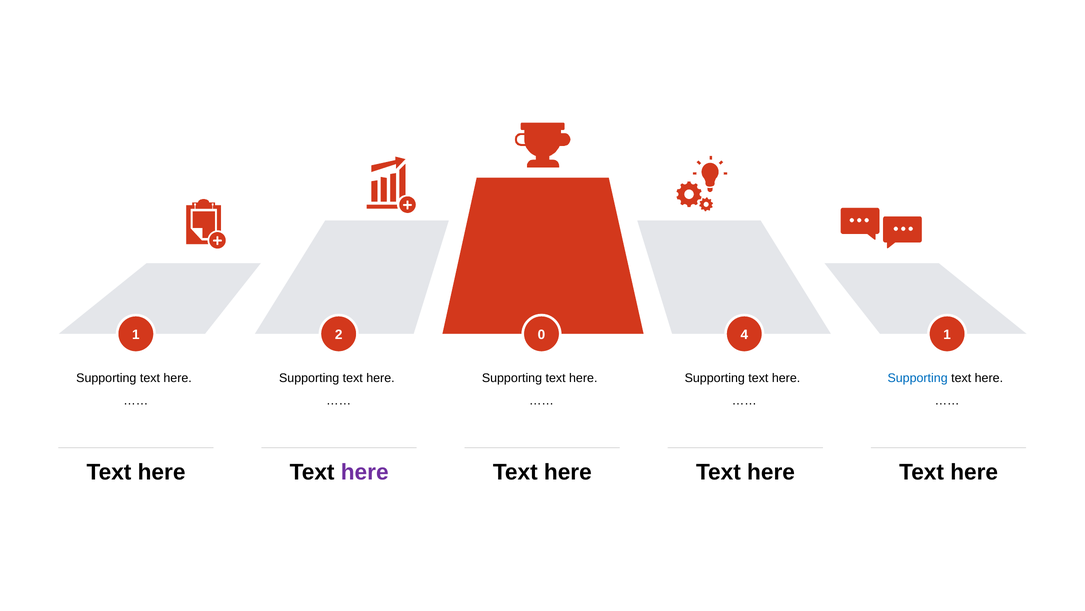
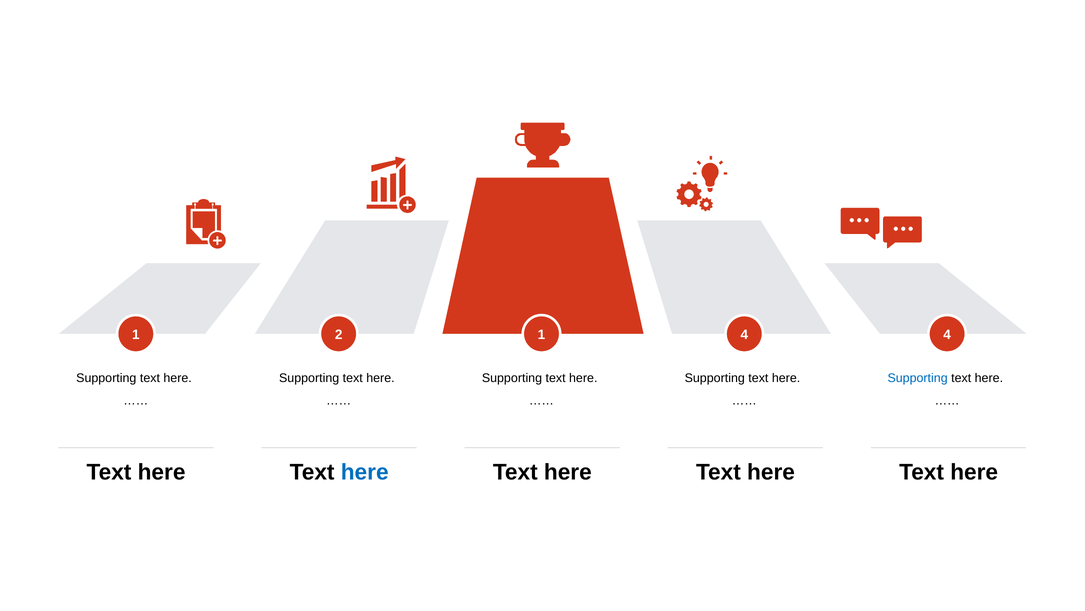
2 0: 0 -> 1 (541, 334)
4 1: 1 -> 4 (947, 334)
here colour: purple -> blue (365, 472)
